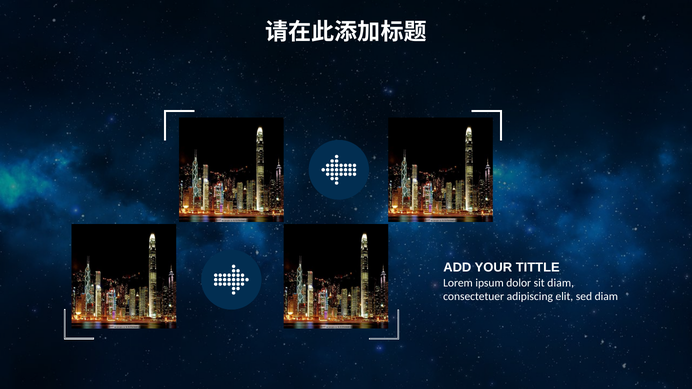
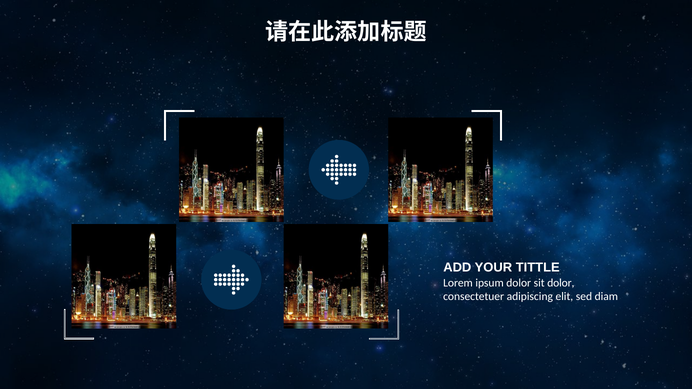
sit diam: diam -> dolor (561, 283)
